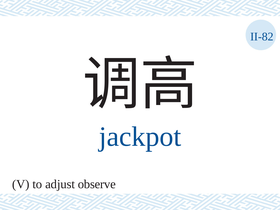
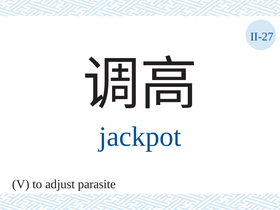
II-82: II-82 -> II-27 (262, 37)
observe: observe -> parasite (97, 184)
